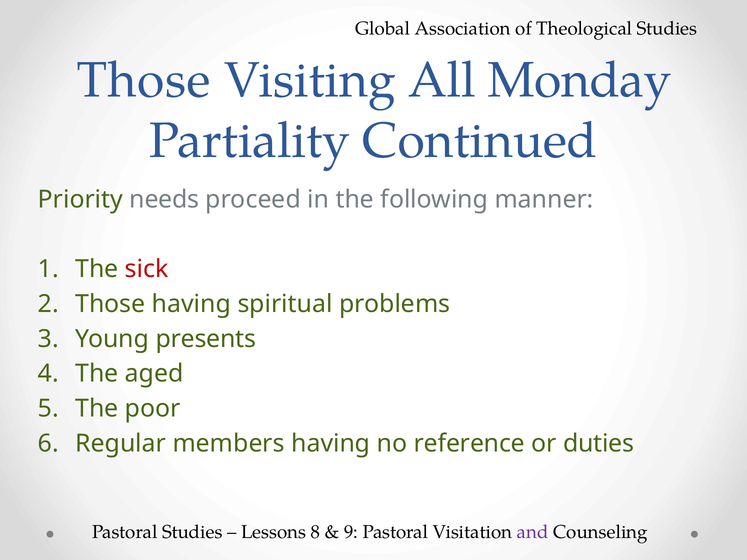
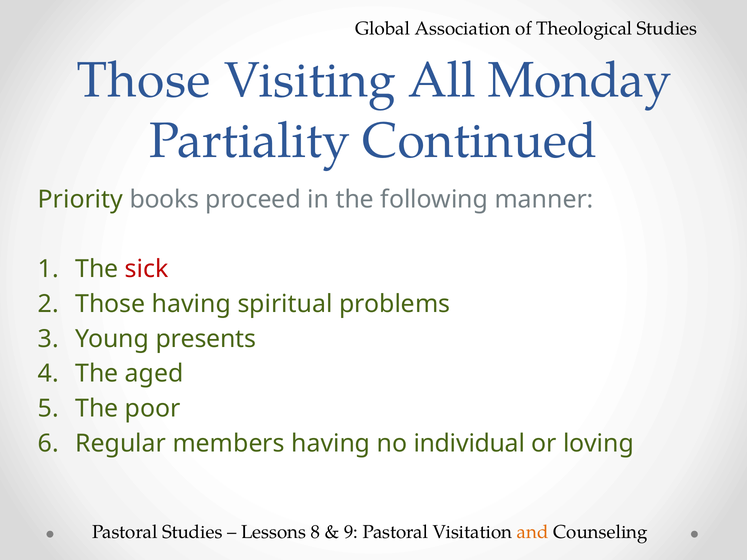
needs: needs -> books (164, 200)
reference: reference -> individual (469, 444)
duties: duties -> loving (598, 444)
and colour: purple -> orange (533, 532)
